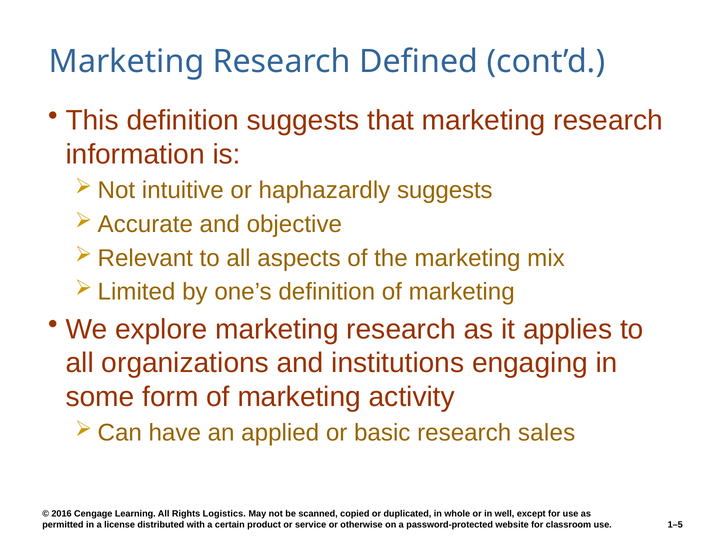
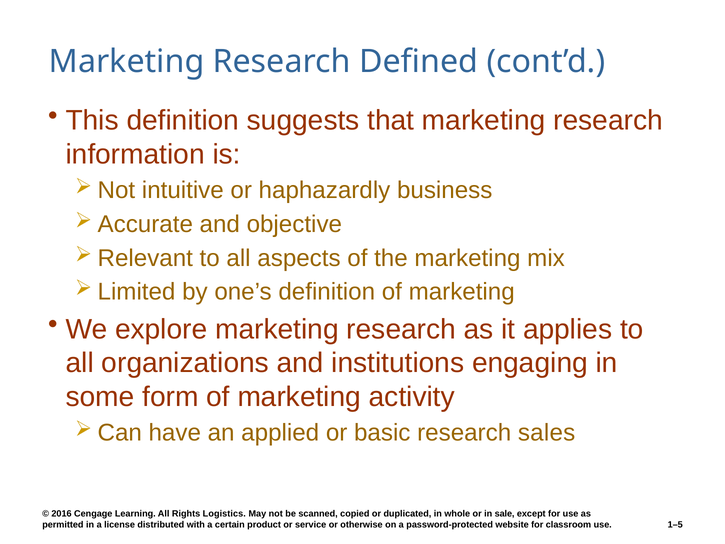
haphazardly suggests: suggests -> business (445, 190)
well: well -> sale (505, 514)
